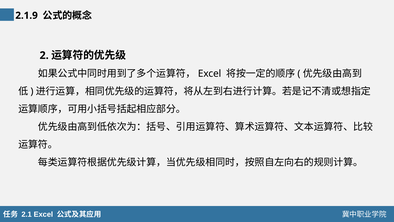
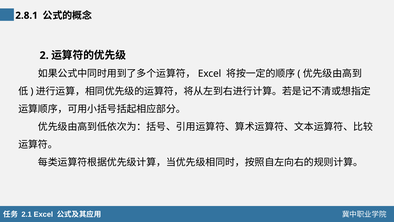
2.1.9: 2.1.9 -> 2.8.1 (27, 15)
